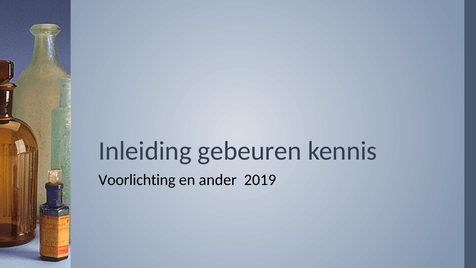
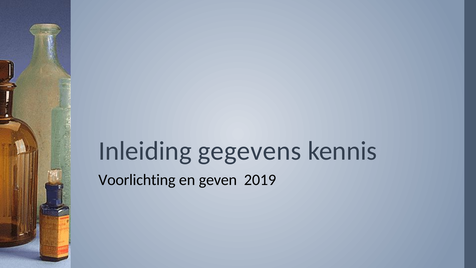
gebeuren: gebeuren -> gegevens (250, 151)
ander: ander -> geven (218, 180)
